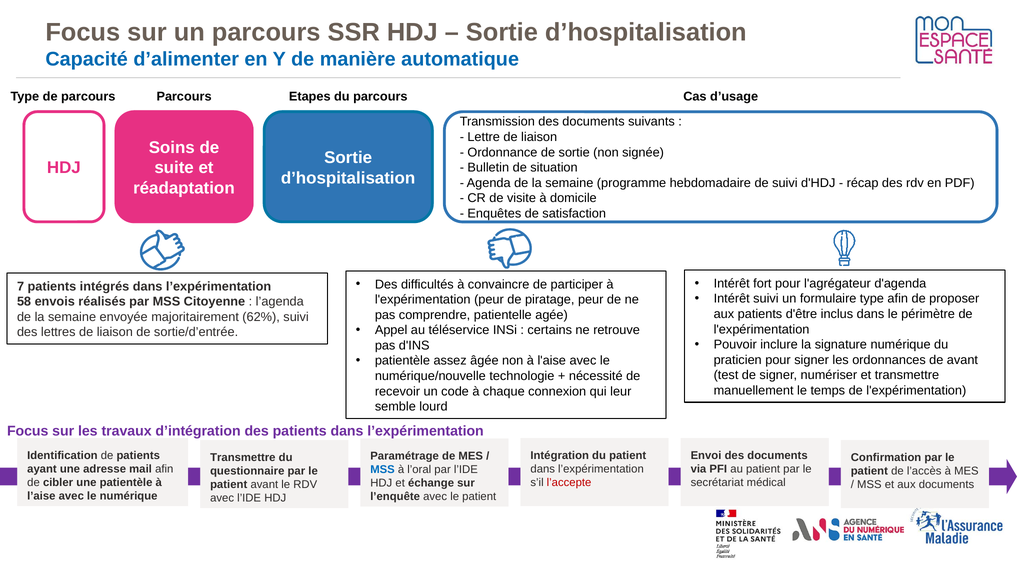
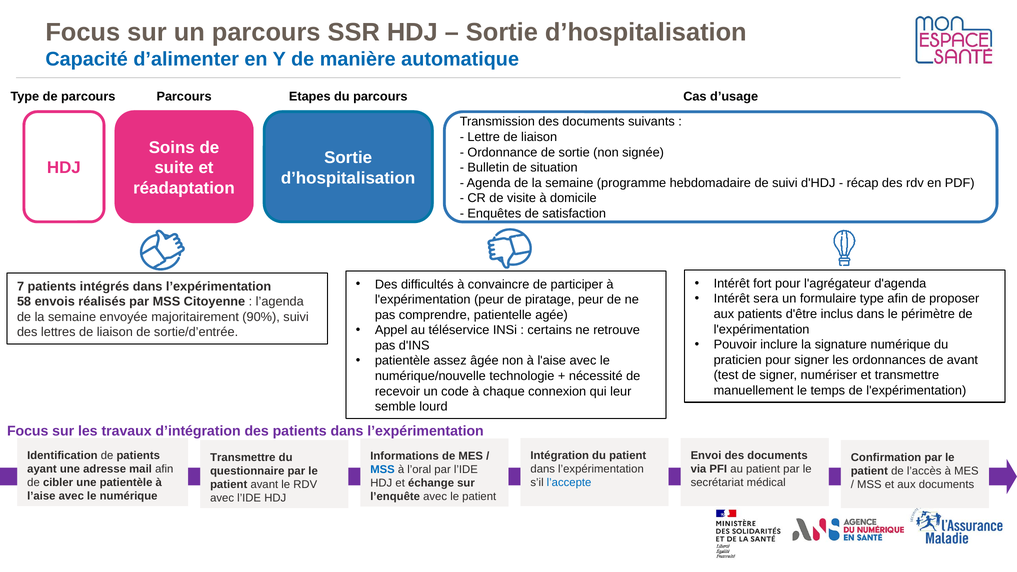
Intérêt suivi: suivi -> sera (766, 299)
62%: 62% -> 90% (261, 317)
Paramétrage: Paramétrage -> Informations (405, 456)
l’accepte colour: red -> blue (569, 483)
